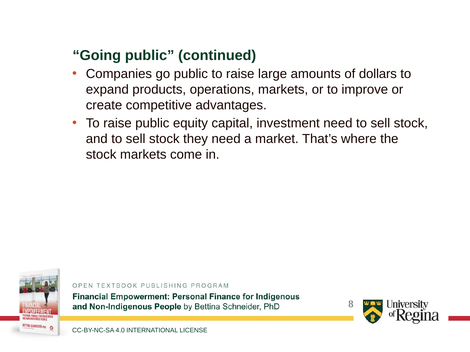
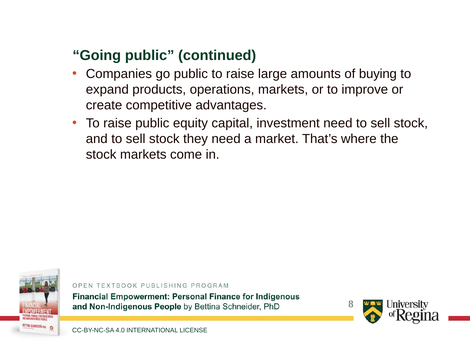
dollars: dollars -> buying (378, 74)
